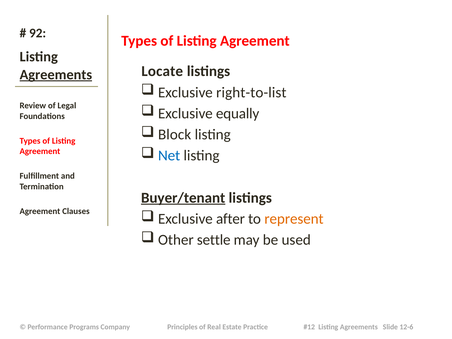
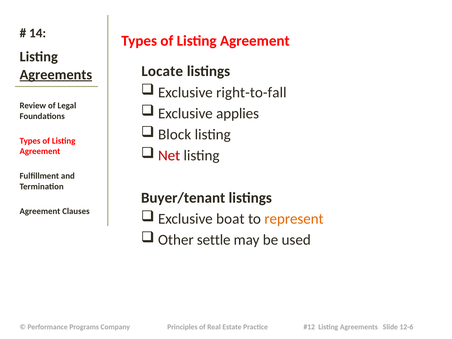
92: 92 -> 14 (38, 33)
right-to-list: right-to-list -> right-to-fall (251, 92)
equally: equally -> applies (238, 113)
Net colour: blue -> red (169, 156)
Buyer/tenant underline: present -> none (183, 198)
after: after -> boat (230, 219)
